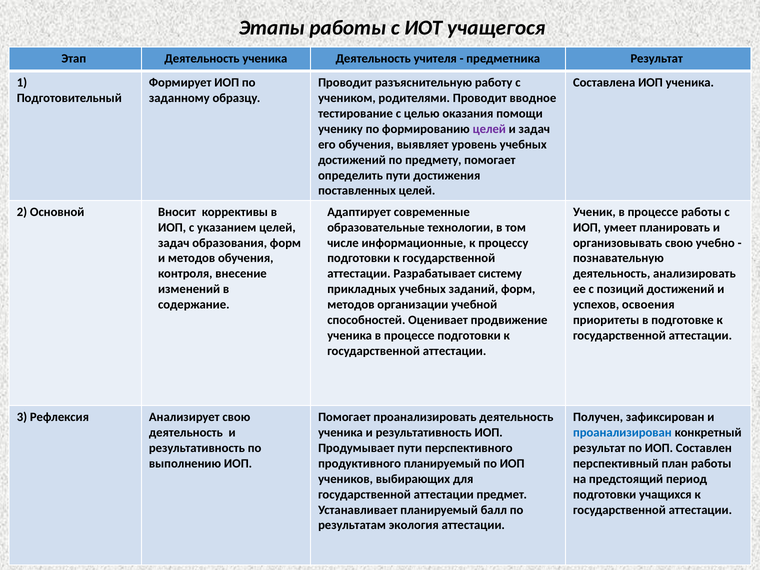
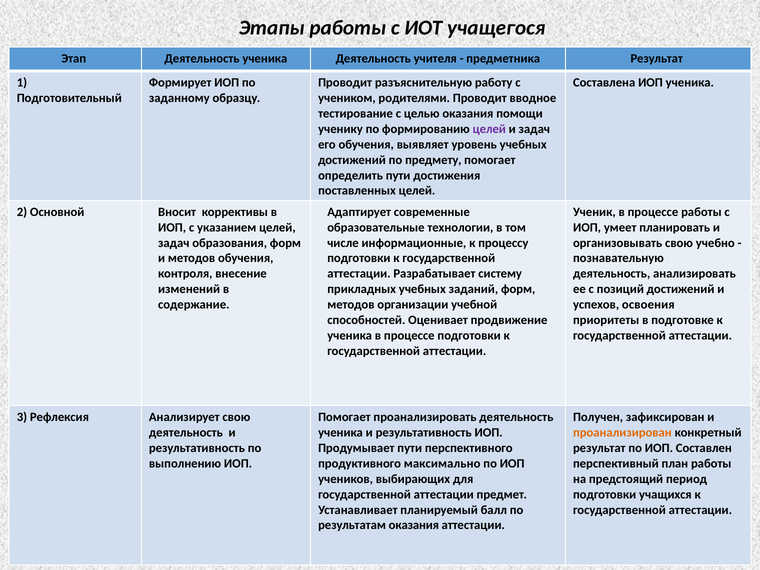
проанализирован colour: blue -> orange (622, 433)
продуктивного планируемый: планируемый -> максимально (442, 464)
результатам экология: экология -> оказания (414, 525)
